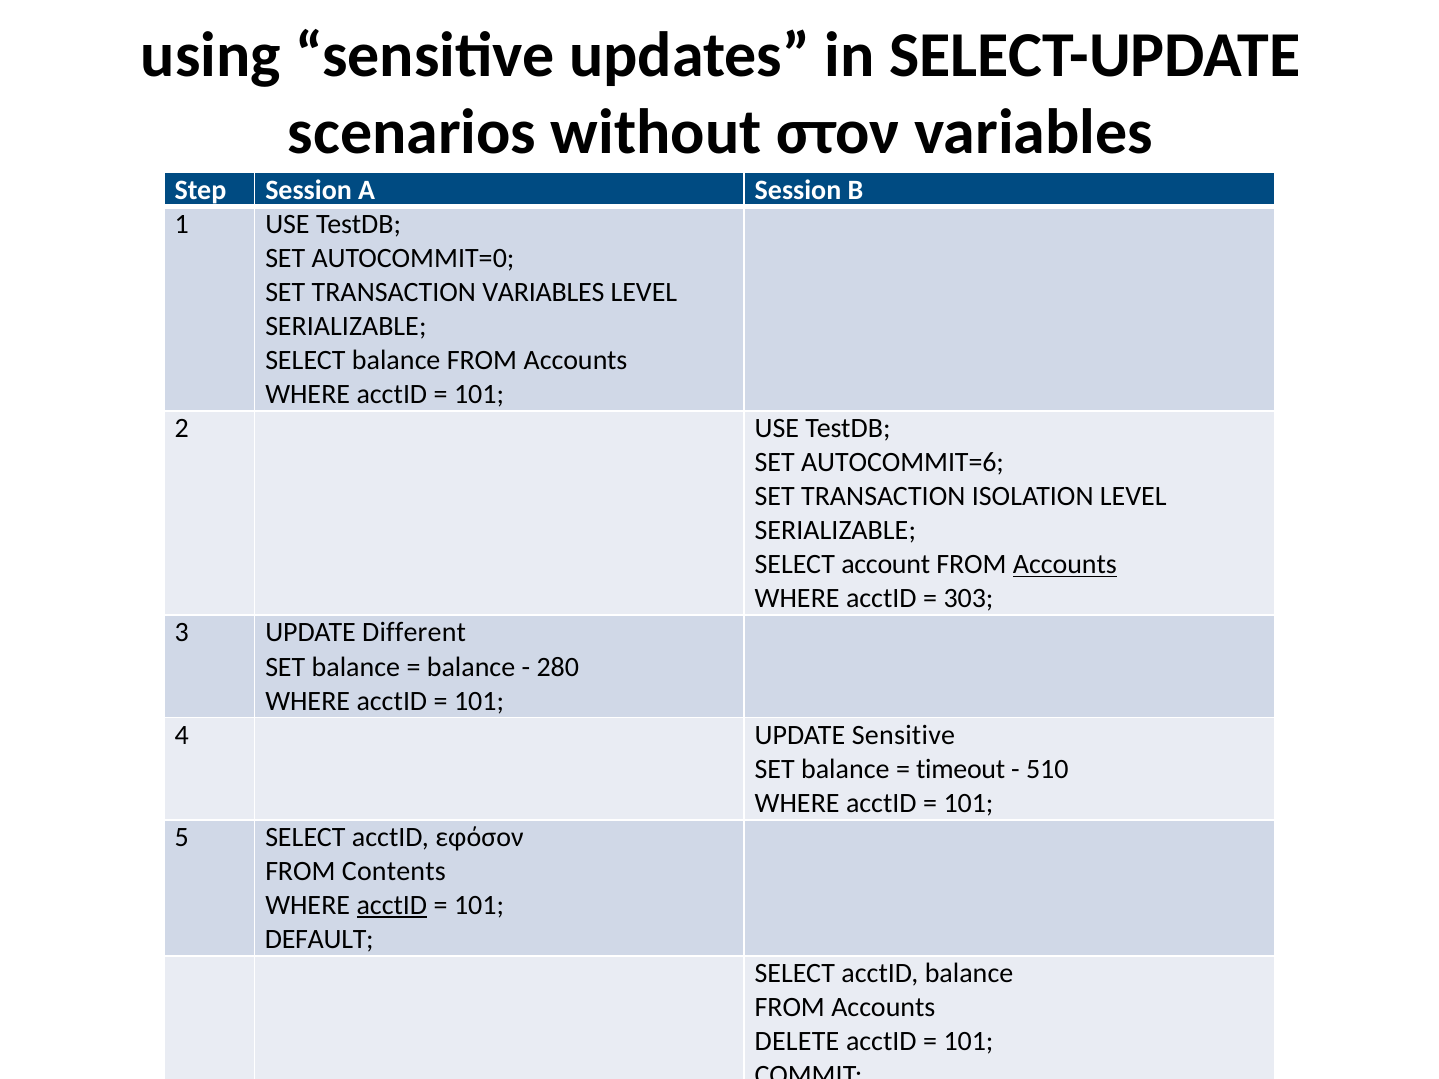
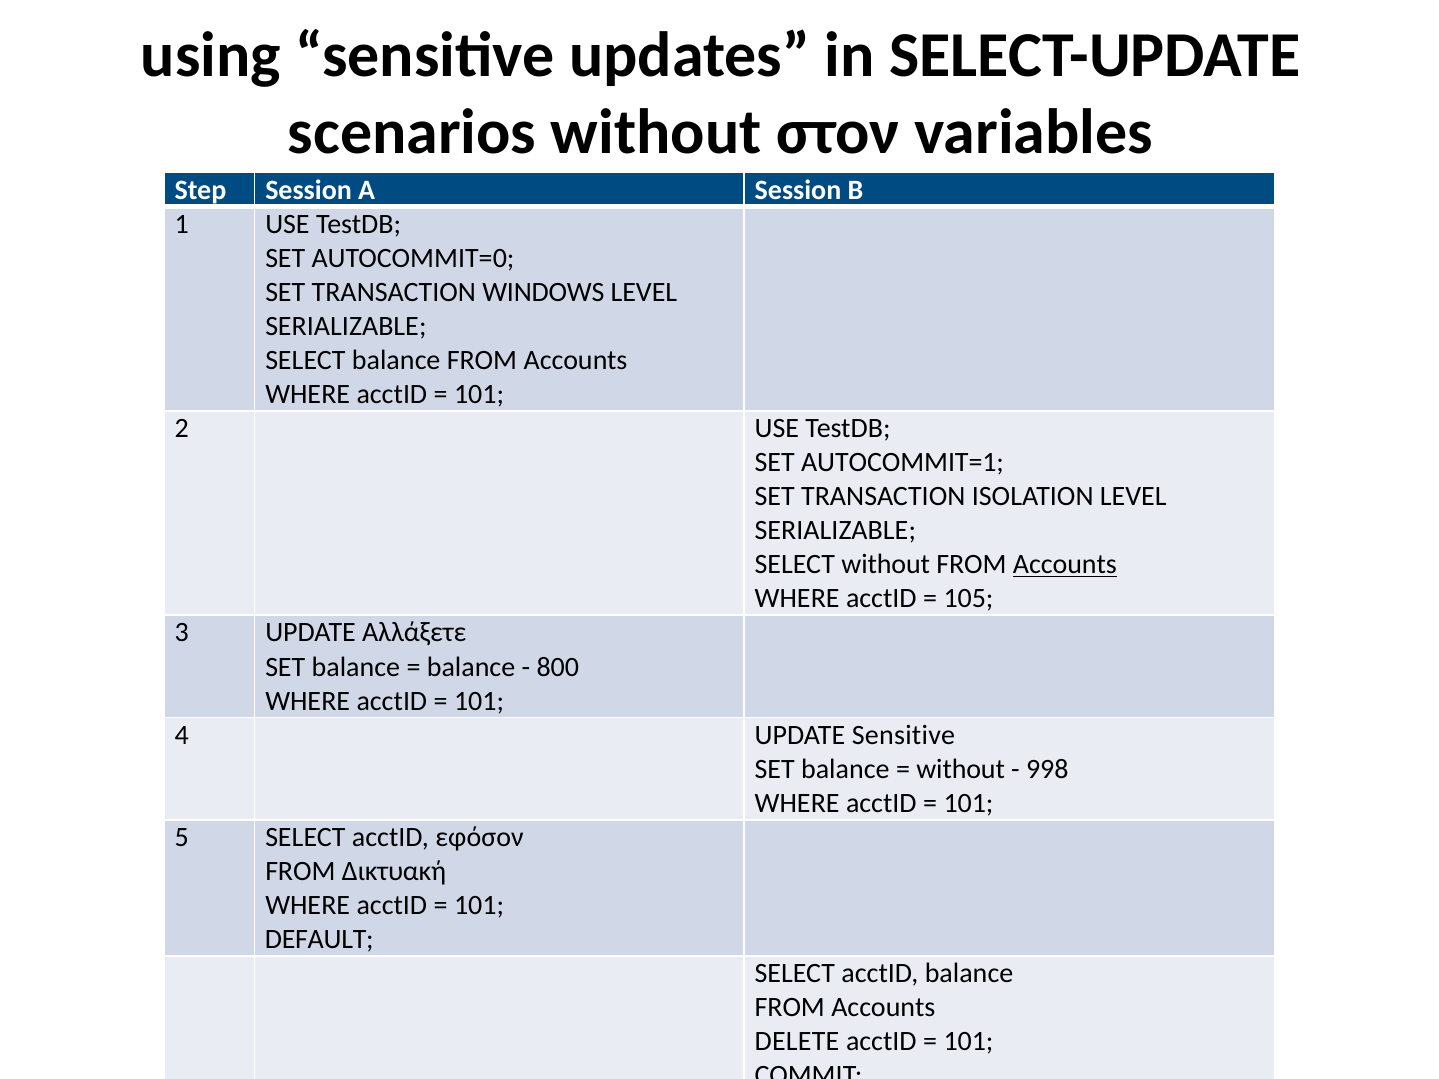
TRANSACTION VARIABLES: VARIABLES -> WINDOWS (543, 292)
AUTOCOMMIT=6: AUTOCOMMIT=6 -> AUTOCOMMIT=1 (903, 463)
SELECT account: account -> without (886, 565)
303: 303 -> 105 (968, 599)
Different: Different -> Αλλάξετε (414, 633)
280: 280 -> 800 (558, 667)
timeout: timeout -> without (961, 769)
510: 510 -> 998 (1047, 769)
Contents: Contents -> Δικτυακή (394, 871)
acctID underline: present -> none (392, 905)
